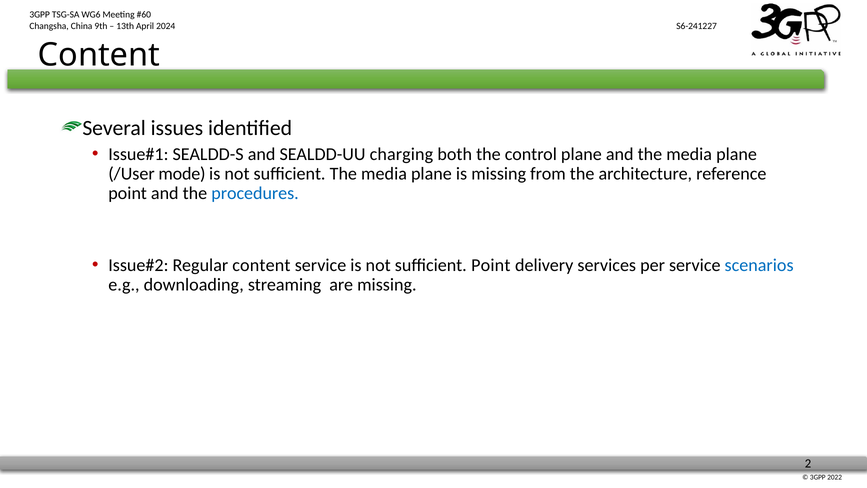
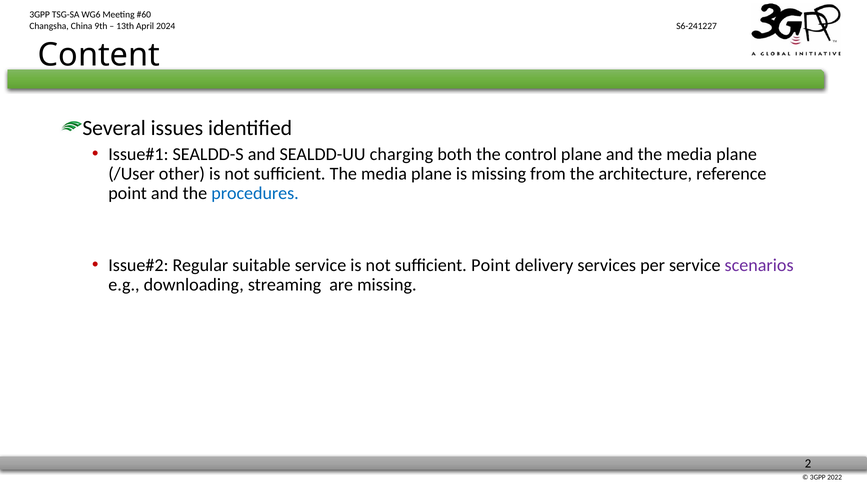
mode: mode -> other (182, 173)
Regular content: content -> suitable (261, 265)
scenarios colour: blue -> purple (759, 265)
